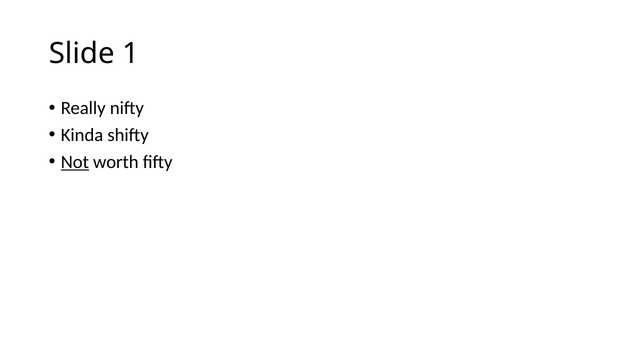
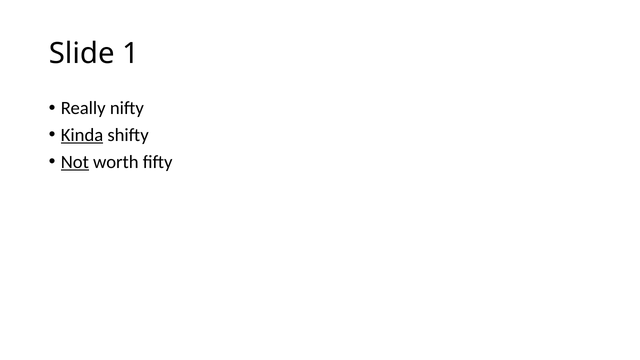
Kinda underline: none -> present (82, 135)
